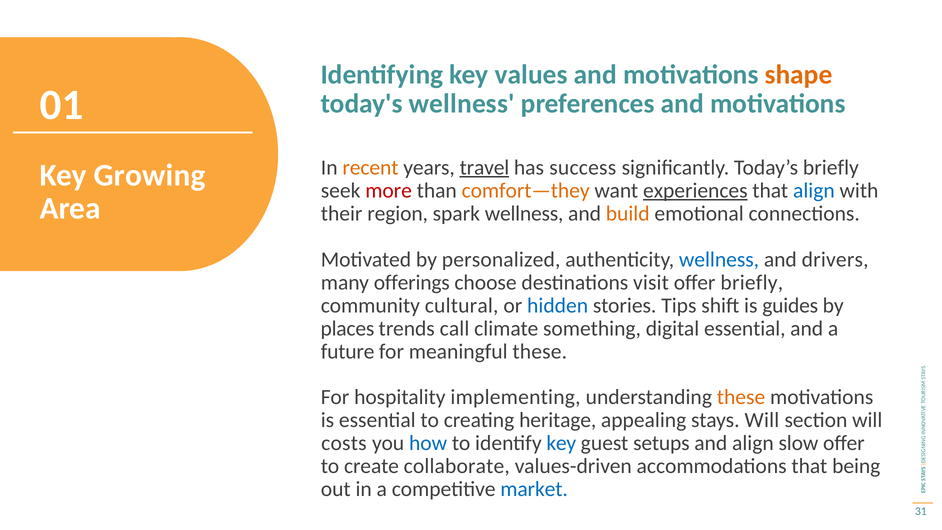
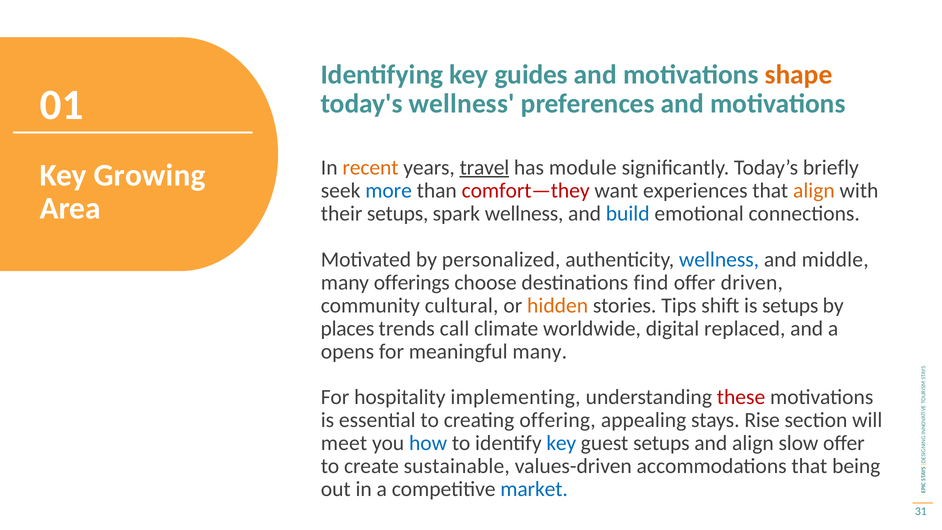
values: values -> guides (531, 75)
success: success -> module (583, 167)
more colour: red -> blue (389, 190)
comfort—they colour: orange -> red (526, 190)
experiences underline: present -> none (695, 190)
align colour: blue -> orange (814, 190)
their region: region -> setups (398, 213)
build colour: orange -> blue (628, 213)
drivers: drivers -> middle (835, 259)
visit: visit -> find (651, 282)
offer briefly: briefly -> driven (752, 282)
hidden colour: blue -> orange (558, 305)
is guides: guides -> setups (790, 305)
something: something -> worldwide (592, 328)
digital essential: essential -> replaced (745, 328)
future: future -> opens (347, 351)
meaningful these: these -> many (540, 351)
these colour: orange -> red (741, 397)
heritage: heritage -> offering (558, 420)
stays Will: Will -> Rise (762, 420)
costs: costs -> meet (344, 443)
collaborate: collaborate -> sustainable (457, 466)
